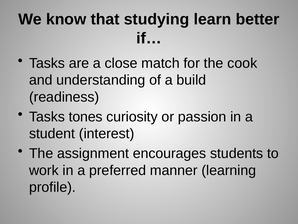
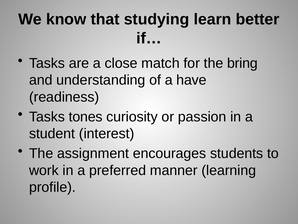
cook: cook -> bring (242, 63)
build: build -> have (191, 80)
